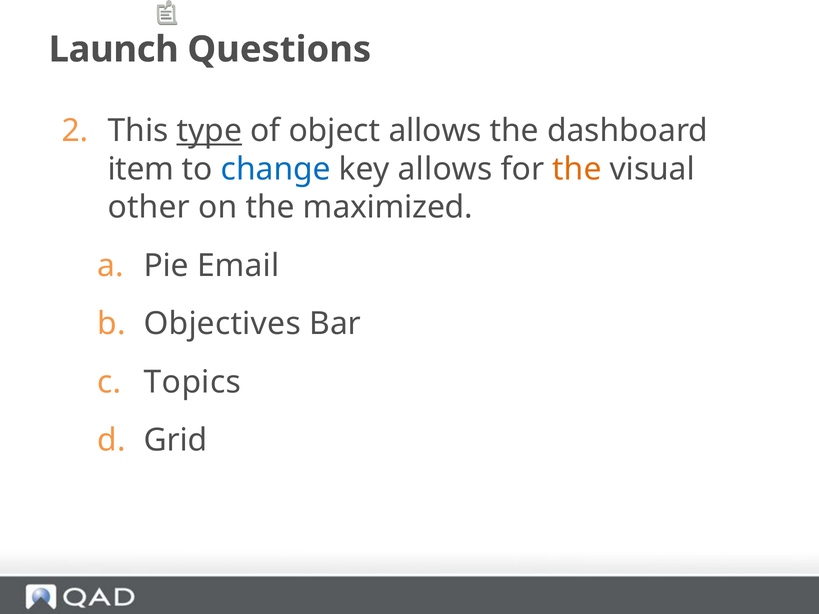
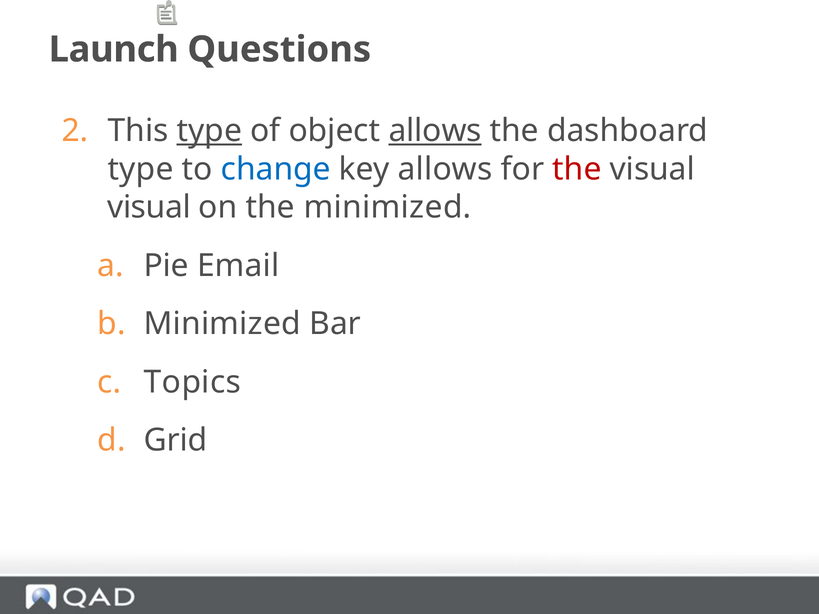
allows underline: none -> present (435, 131)
item: item -> type (141, 169)
the colour: orange -> red (577, 169)
other: other -> visual (149, 207)
the maximized: maximized -> minimized (388, 207)
Objectives: Objectives -> Minimized (222, 324)
